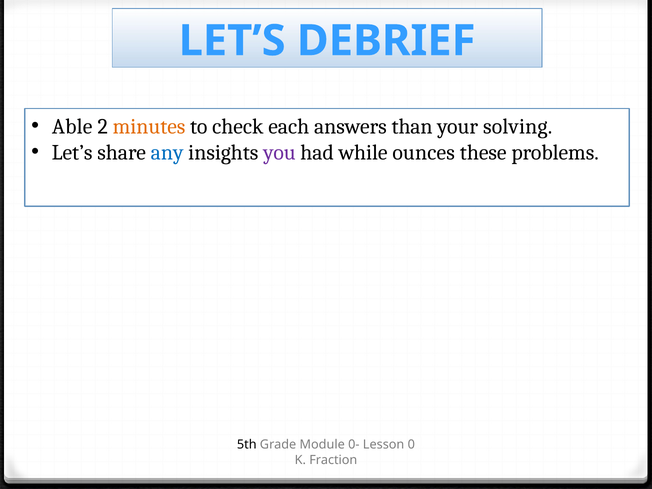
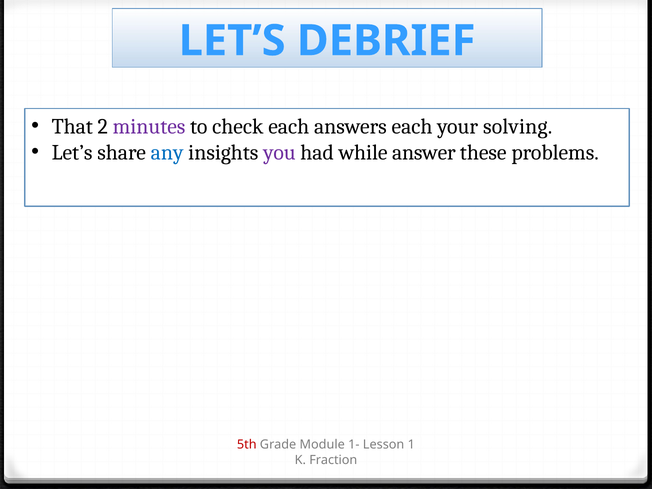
Able: Able -> That (72, 126)
minutes colour: orange -> purple (149, 126)
answers than: than -> each (412, 126)
ounces: ounces -> answer (424, 152)
5th colour: black -> red (247, 445)
0-: 0- -> 1- (354, 445)
0: 0 -> 1 (411, 445)
